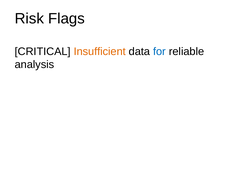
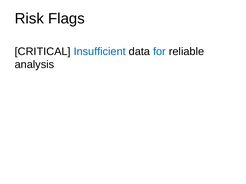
Insufficient colour: orange -> blue (100, 52)
